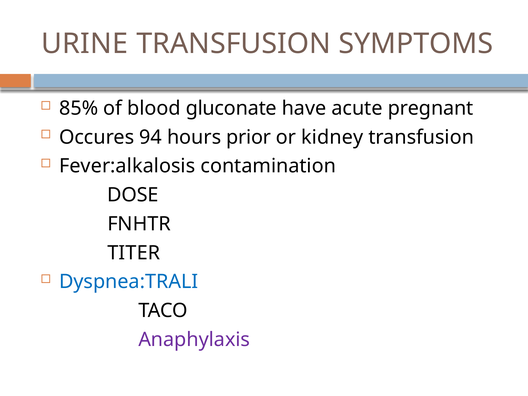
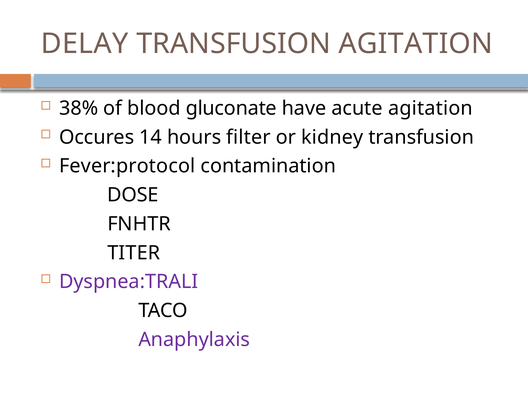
URINE: URINE -> DELAY (85, 44)
TRANSFUSION SYMPTOMS: SYMPTOMS -> AGITATION (416, 44)
85%: 85% -> 38% (79, 108)
acute pregnant: pregnant -> agitation (430, 108)
94: 94 -> 14 (151, 137)
prior: prior -> filter (248, 137)
Fever:alkalosis: Fever:alkalosis -> Fever:protocol (127, 166)
Dyspnea:TRALI colour: blue -> purple (129, 282)
